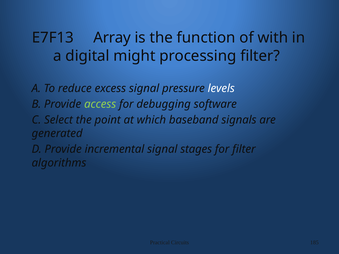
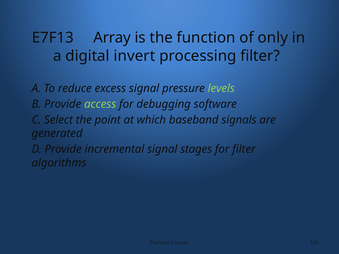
with: with -> only (273, 38)
might: might -> invert (134, 56)
levels colour: white -> light green (221, 88)
